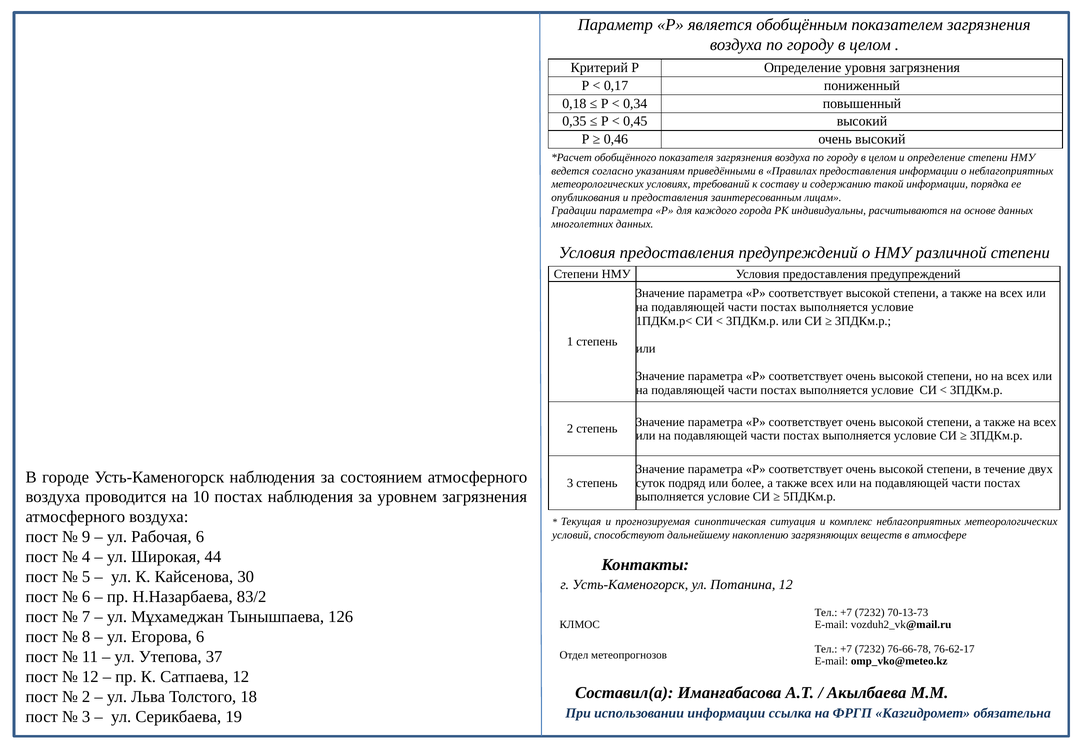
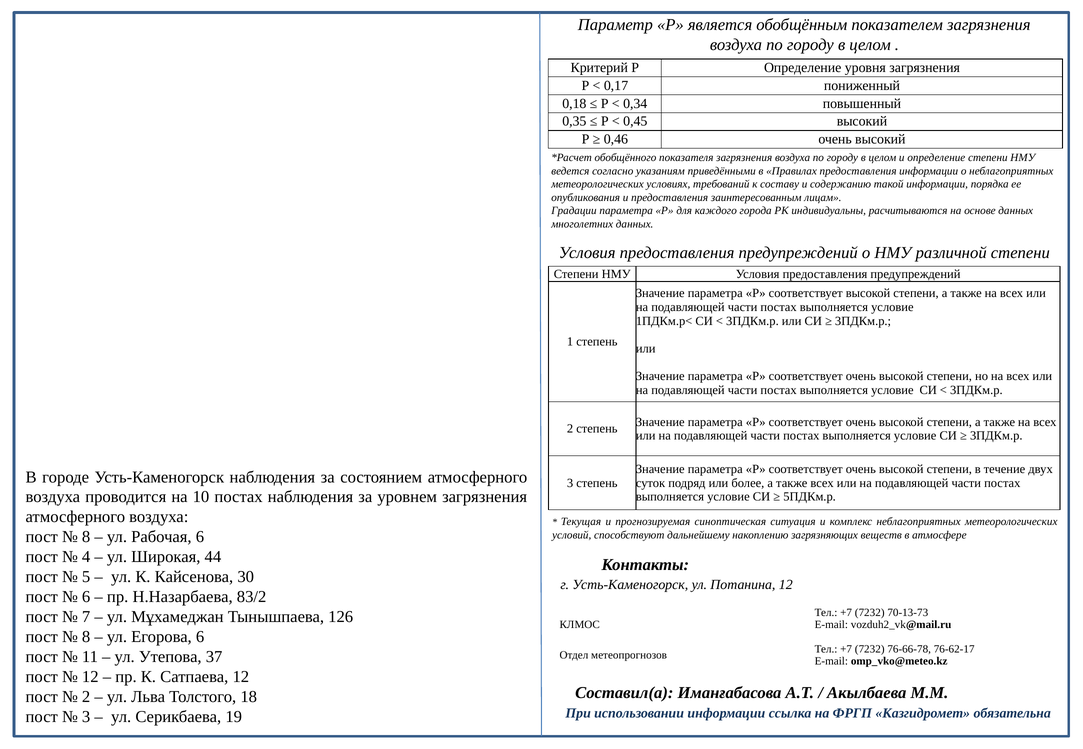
9: 9 -> 8 (86, 537)
